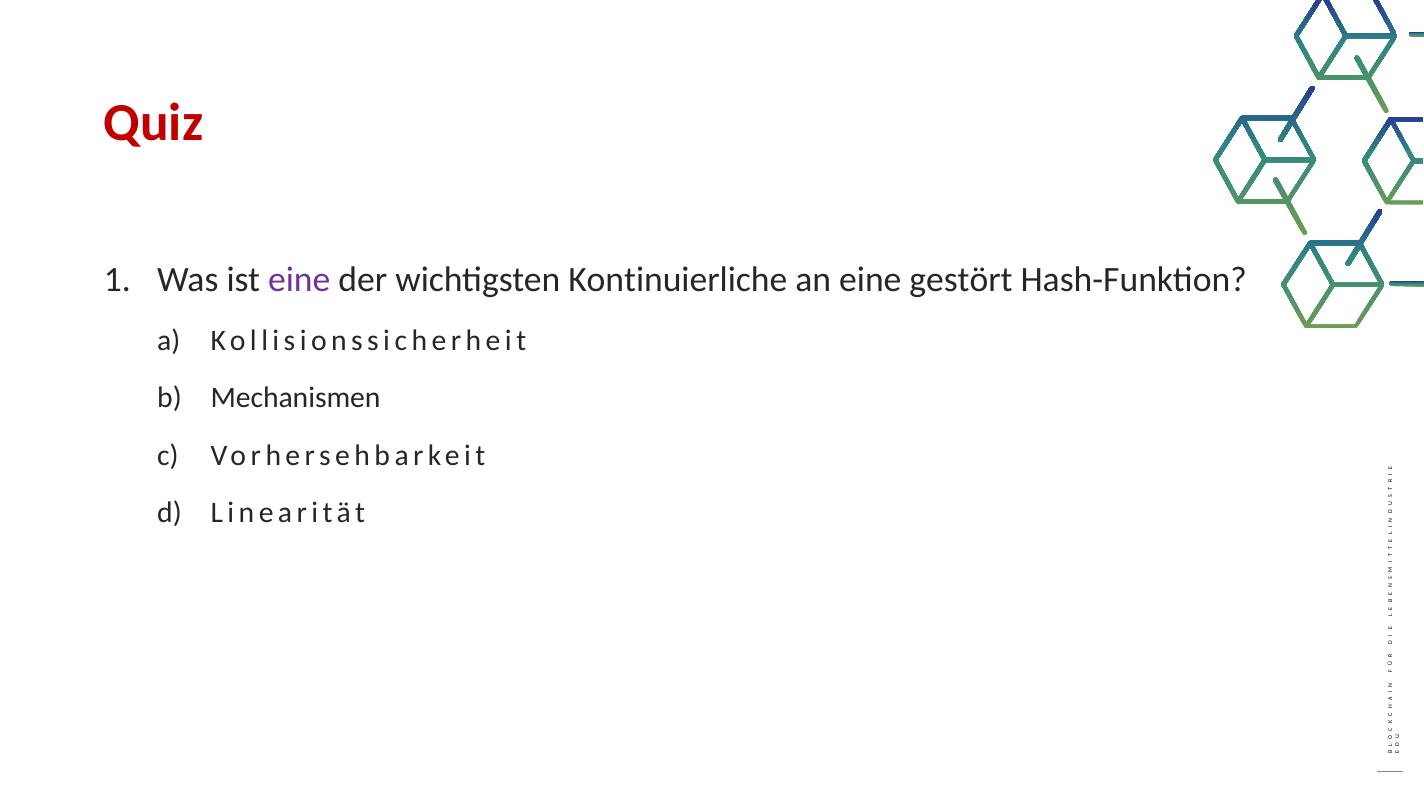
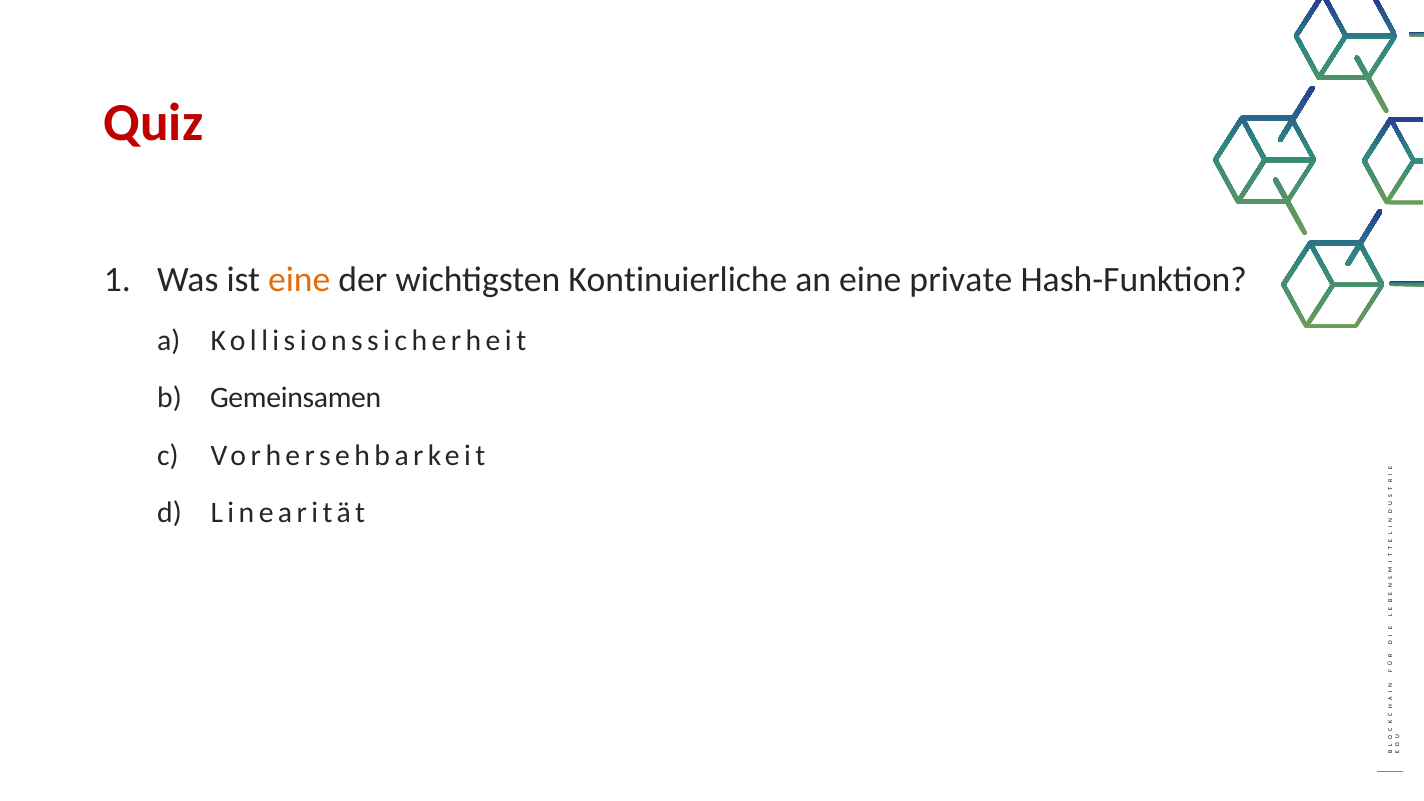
eine colour: purple -> orange (299, 280)
gestört: gestört -> private (961, 280)
Mechanismen: Mechanismen -> Gemeinsamen (296, 398)
